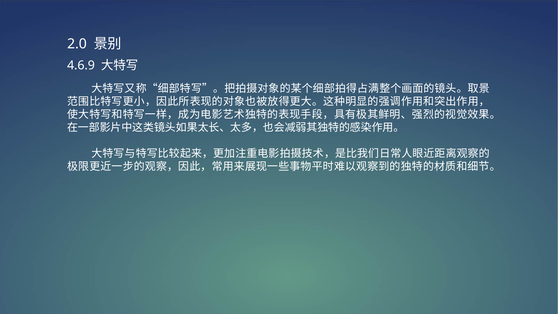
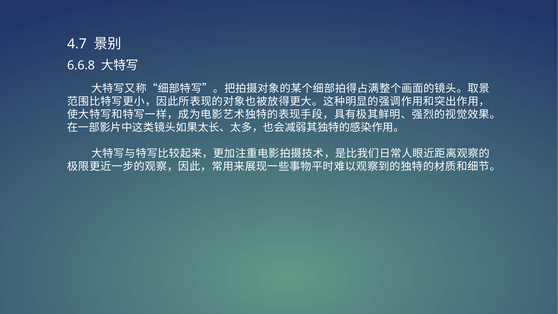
2.0: 2.0 -> 4.7 (77, 44)
4.6.9: 4.6.9 -> 6.6.8 (81, 66)
